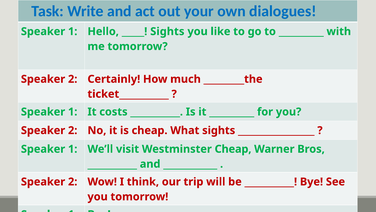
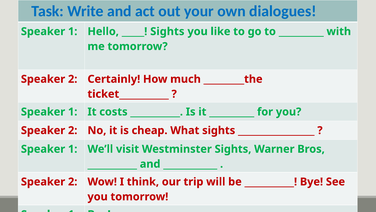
Westminster Cheap: Cheap -> Sights (233, 149)
